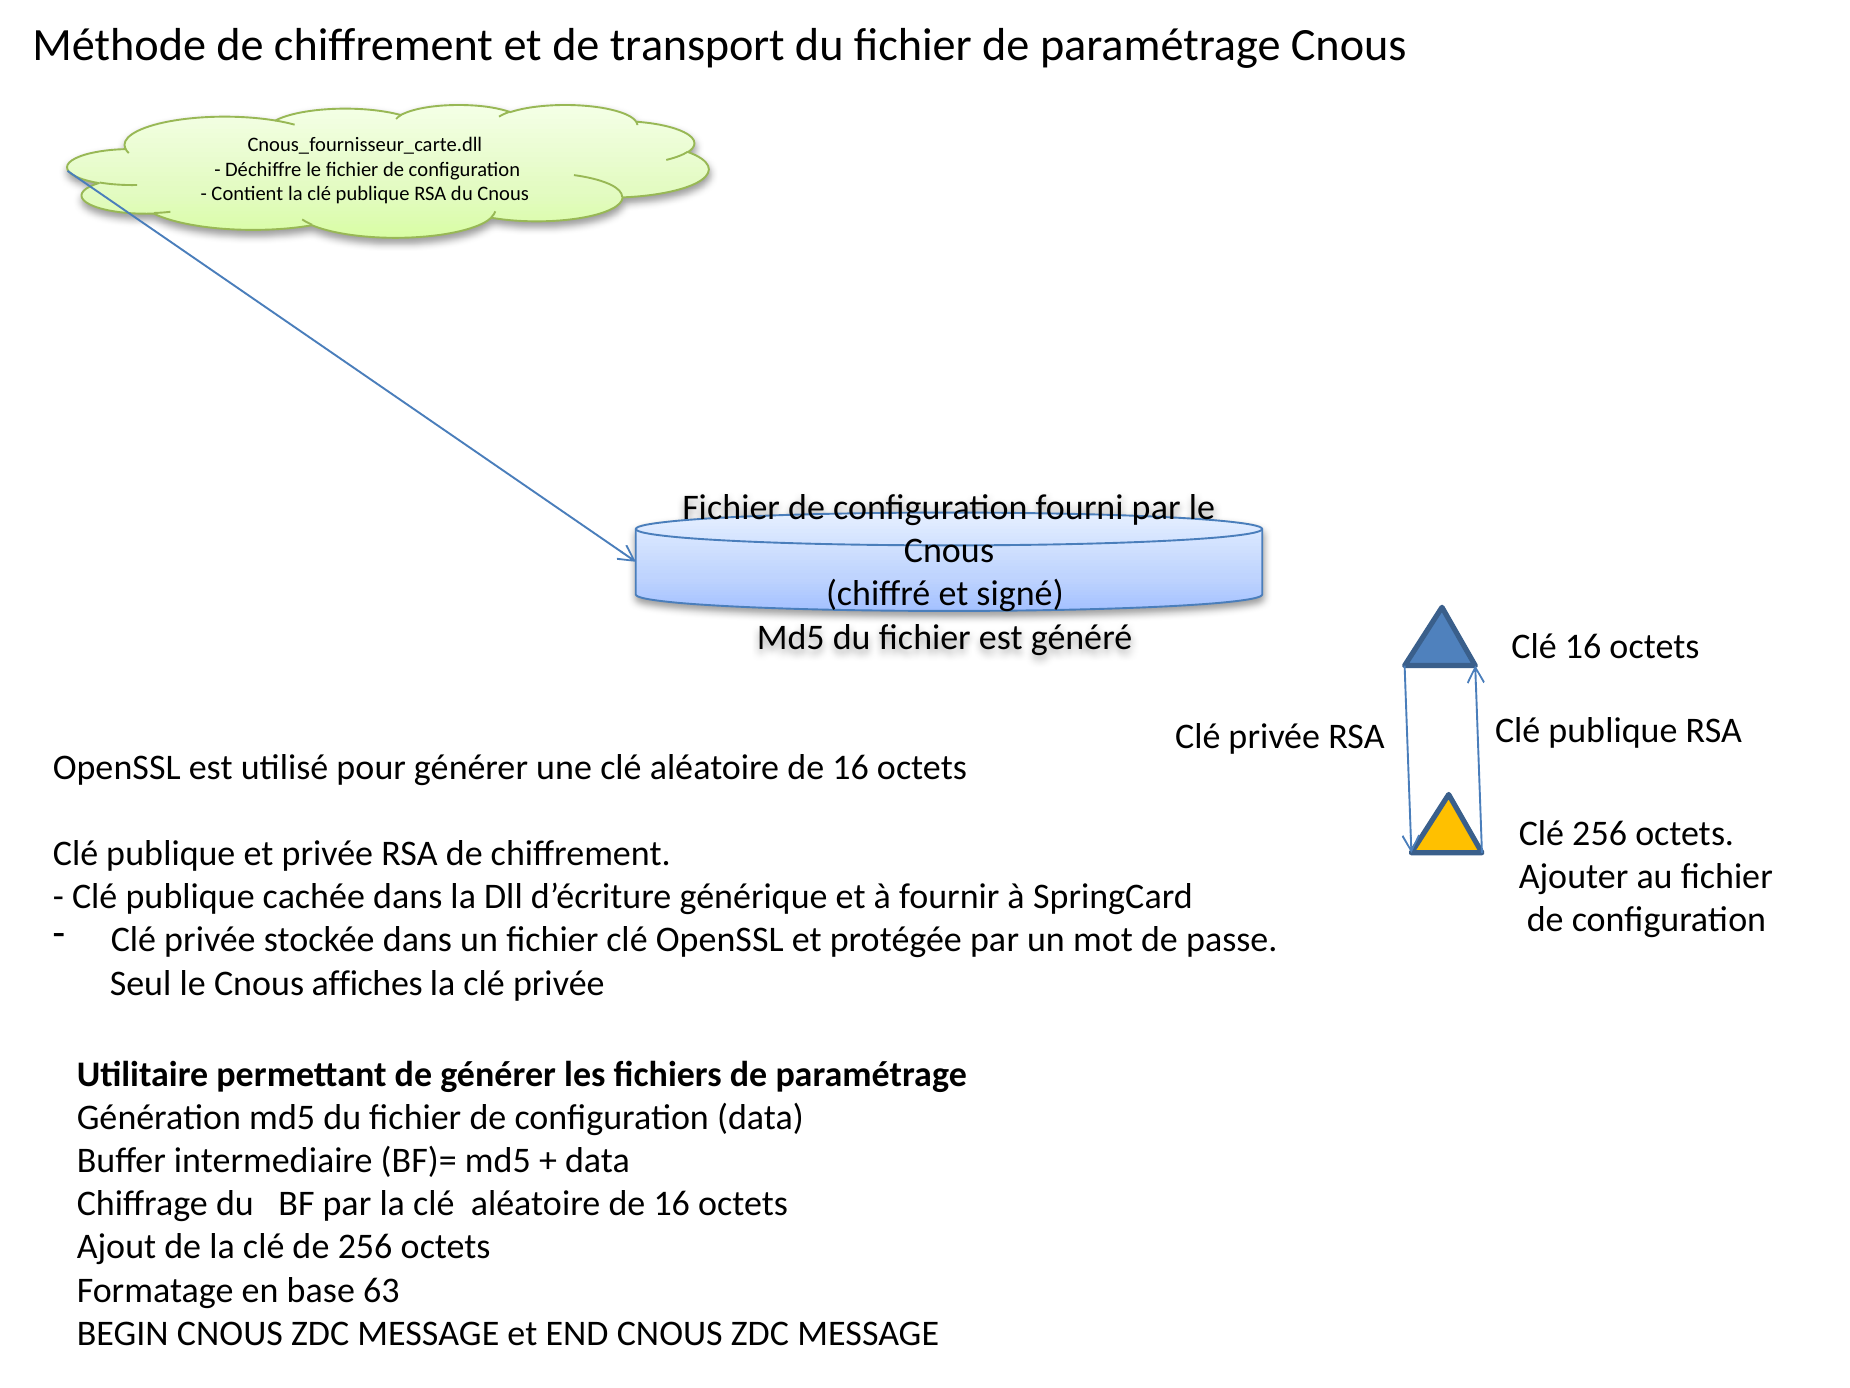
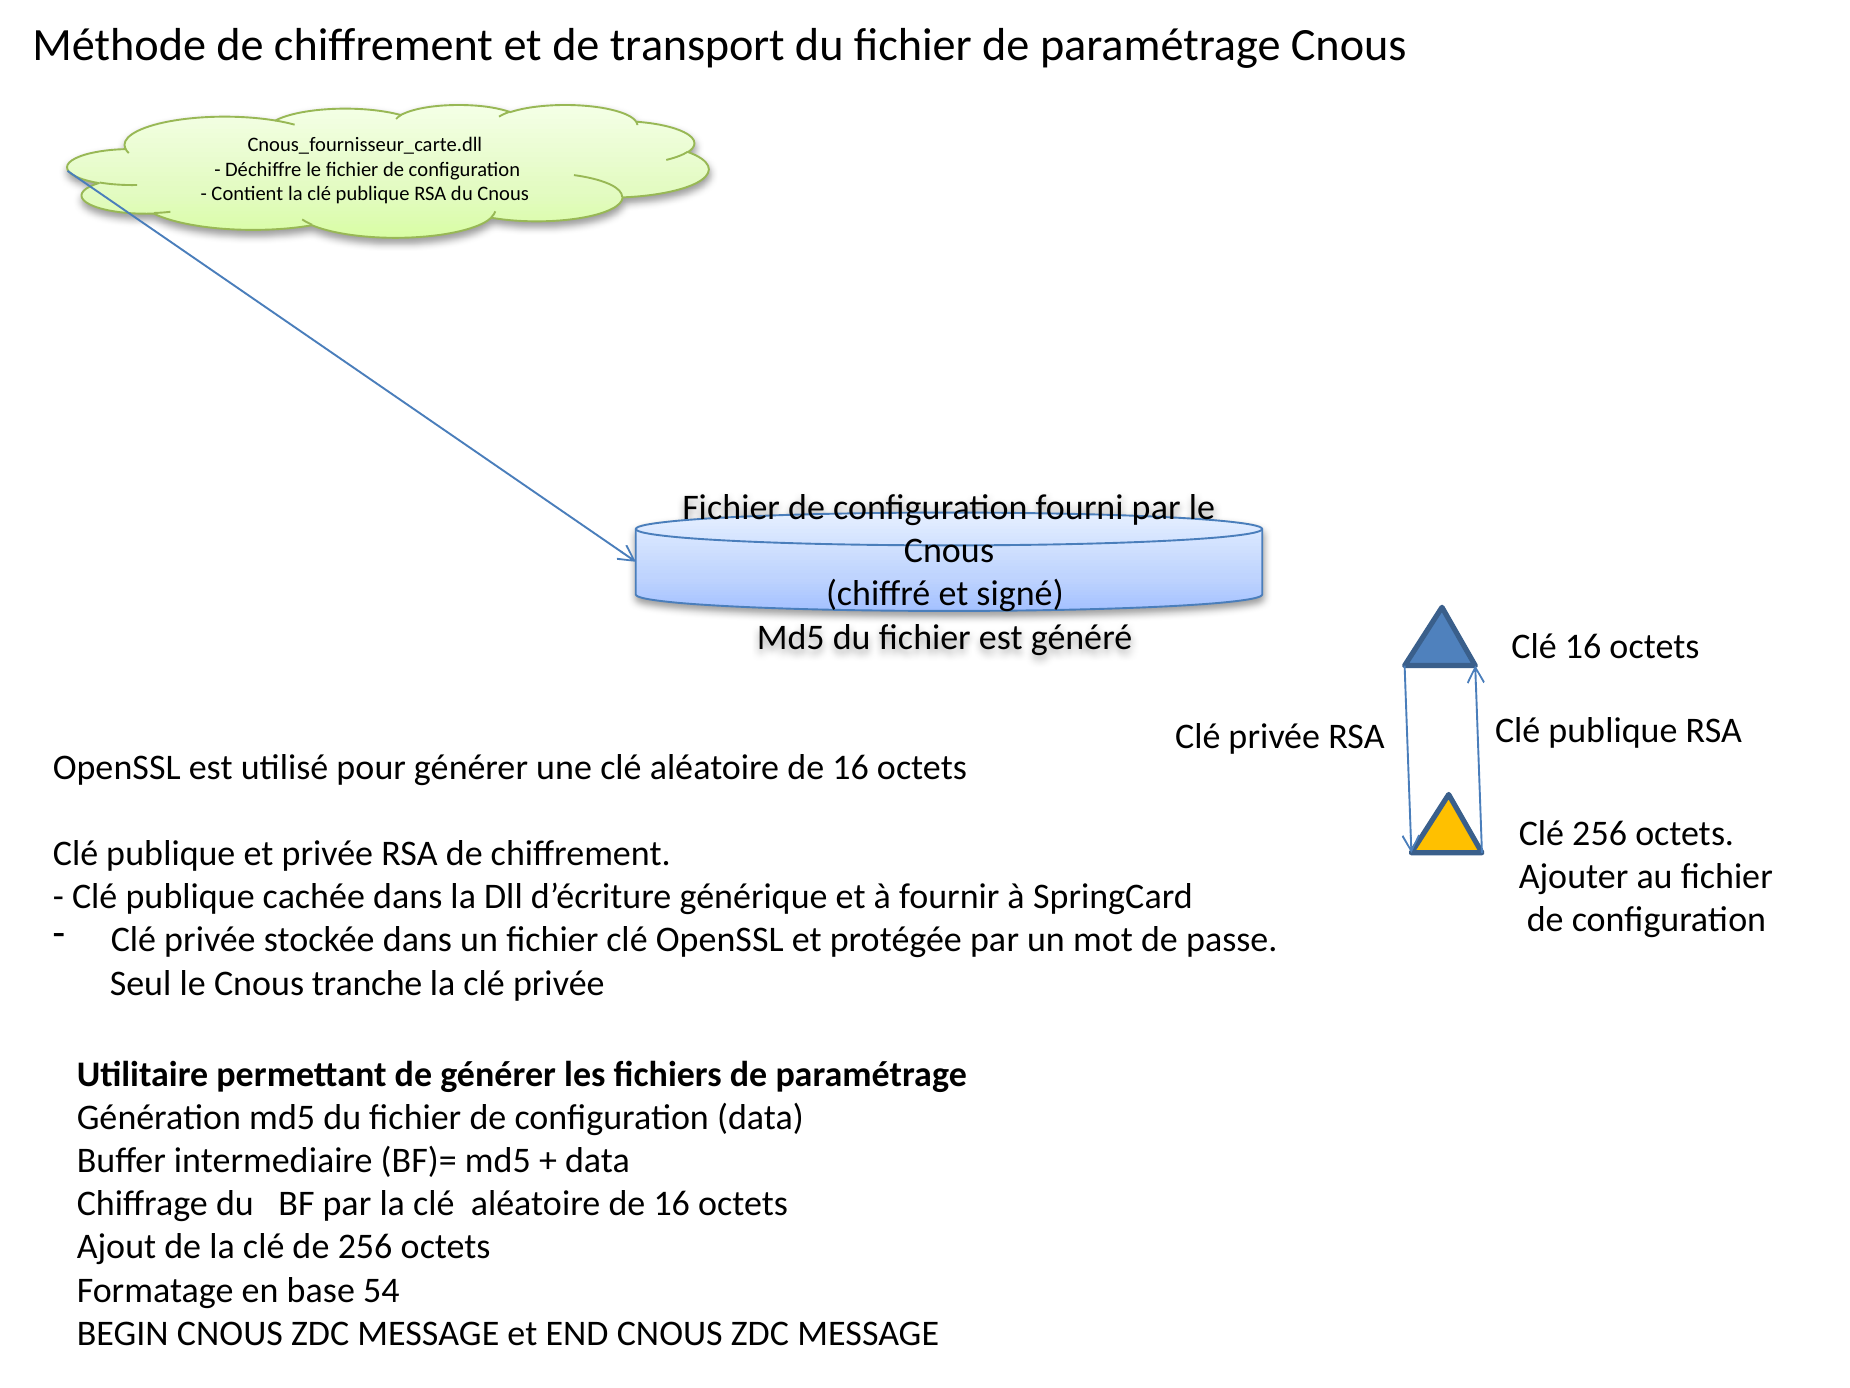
affiches: affiches -> tranche (367, 983)
63: 63 -> 54 (381, 1290)
